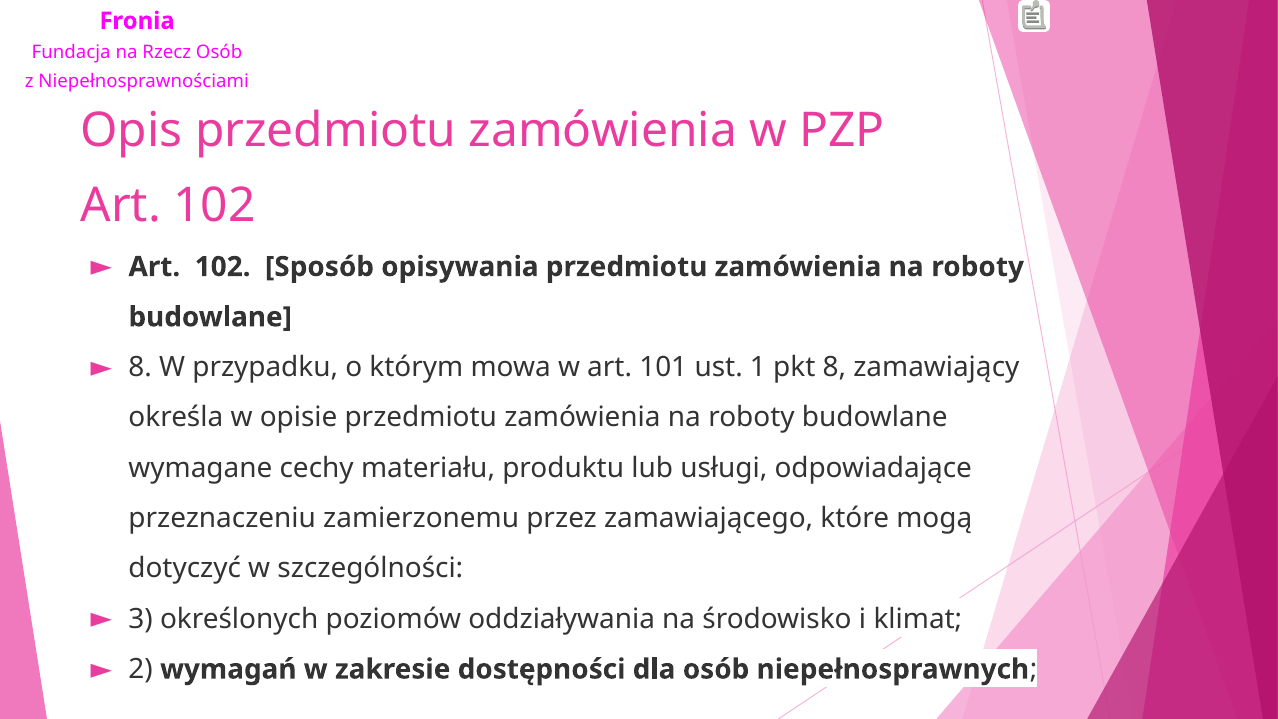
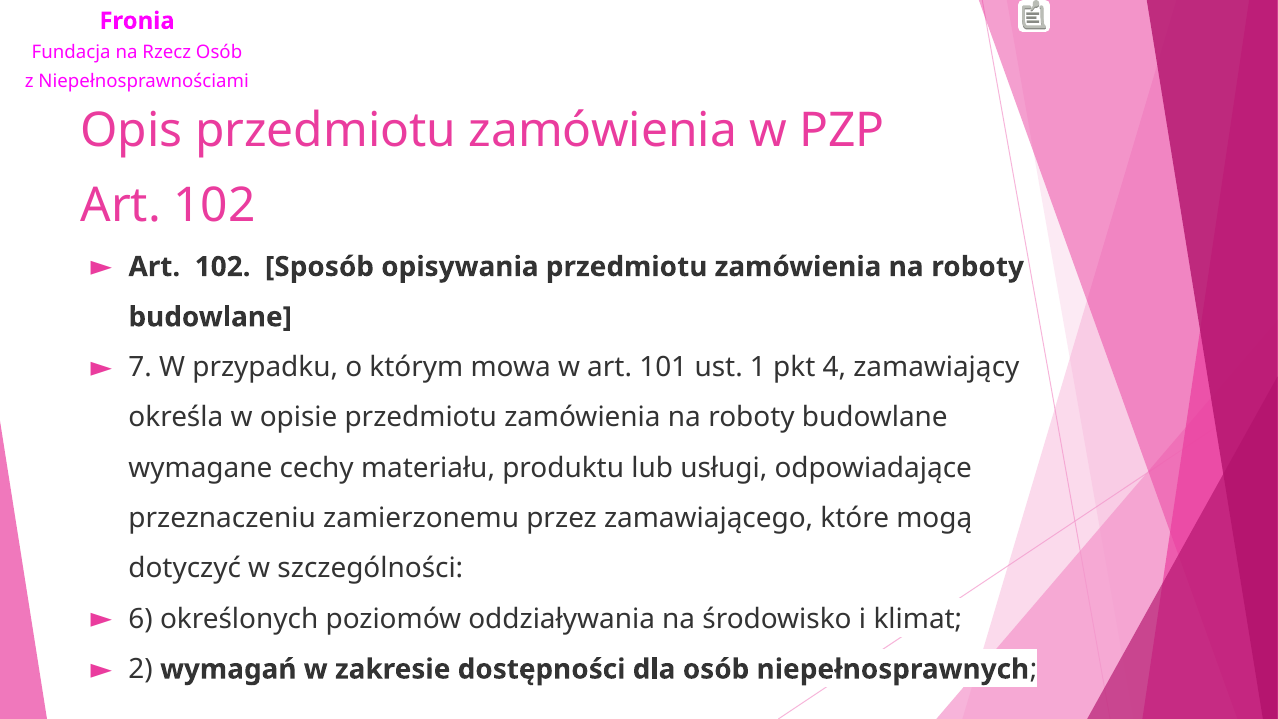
8: 8 -> 7 (140, 367)
pkt 8: 8 -> 4 (834, 367)
3: 3 -> 6 (141, 619)
